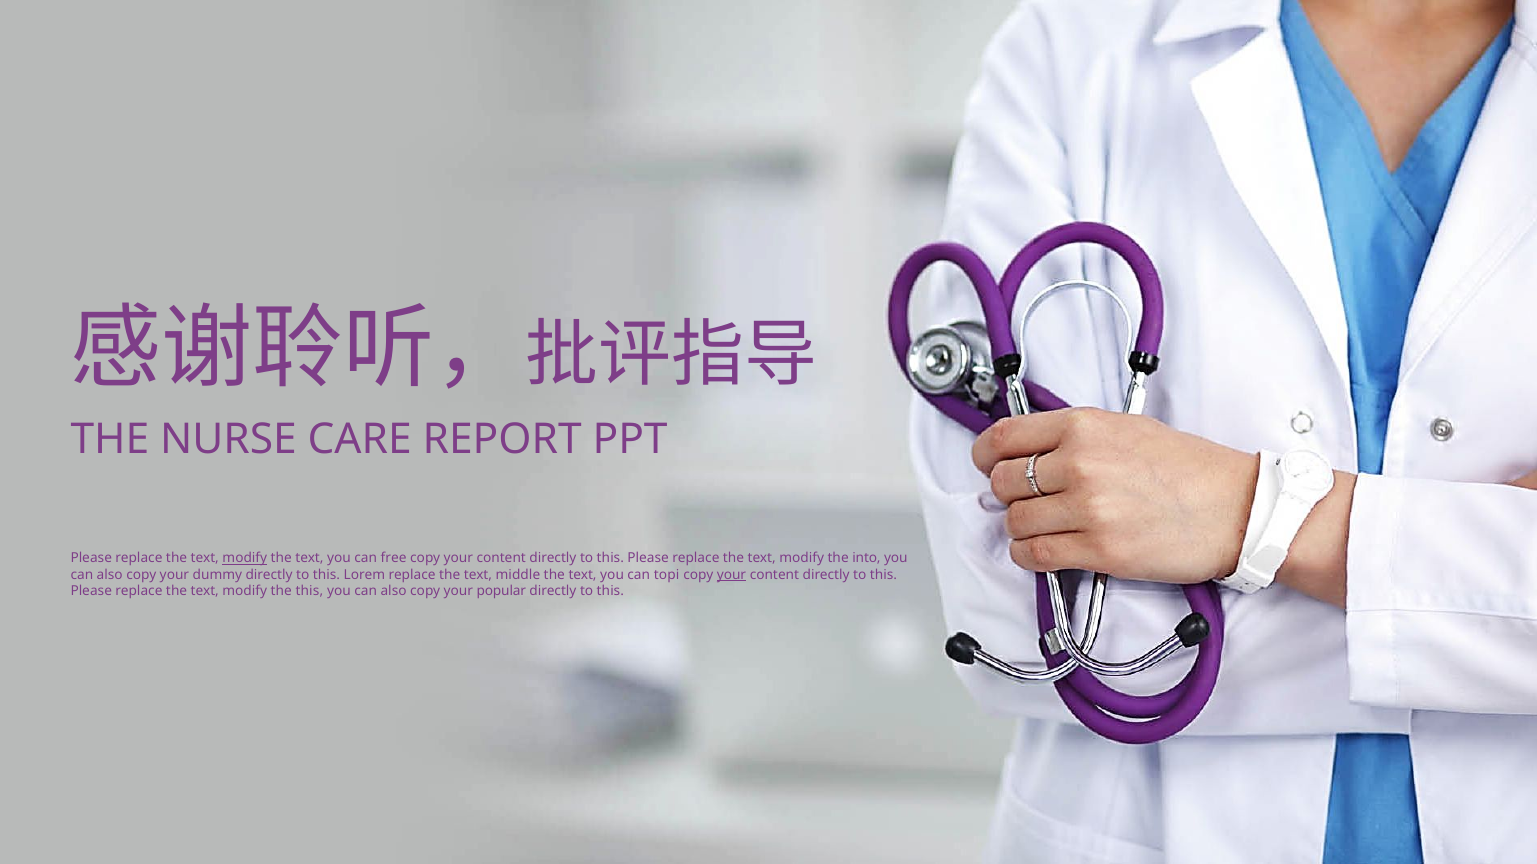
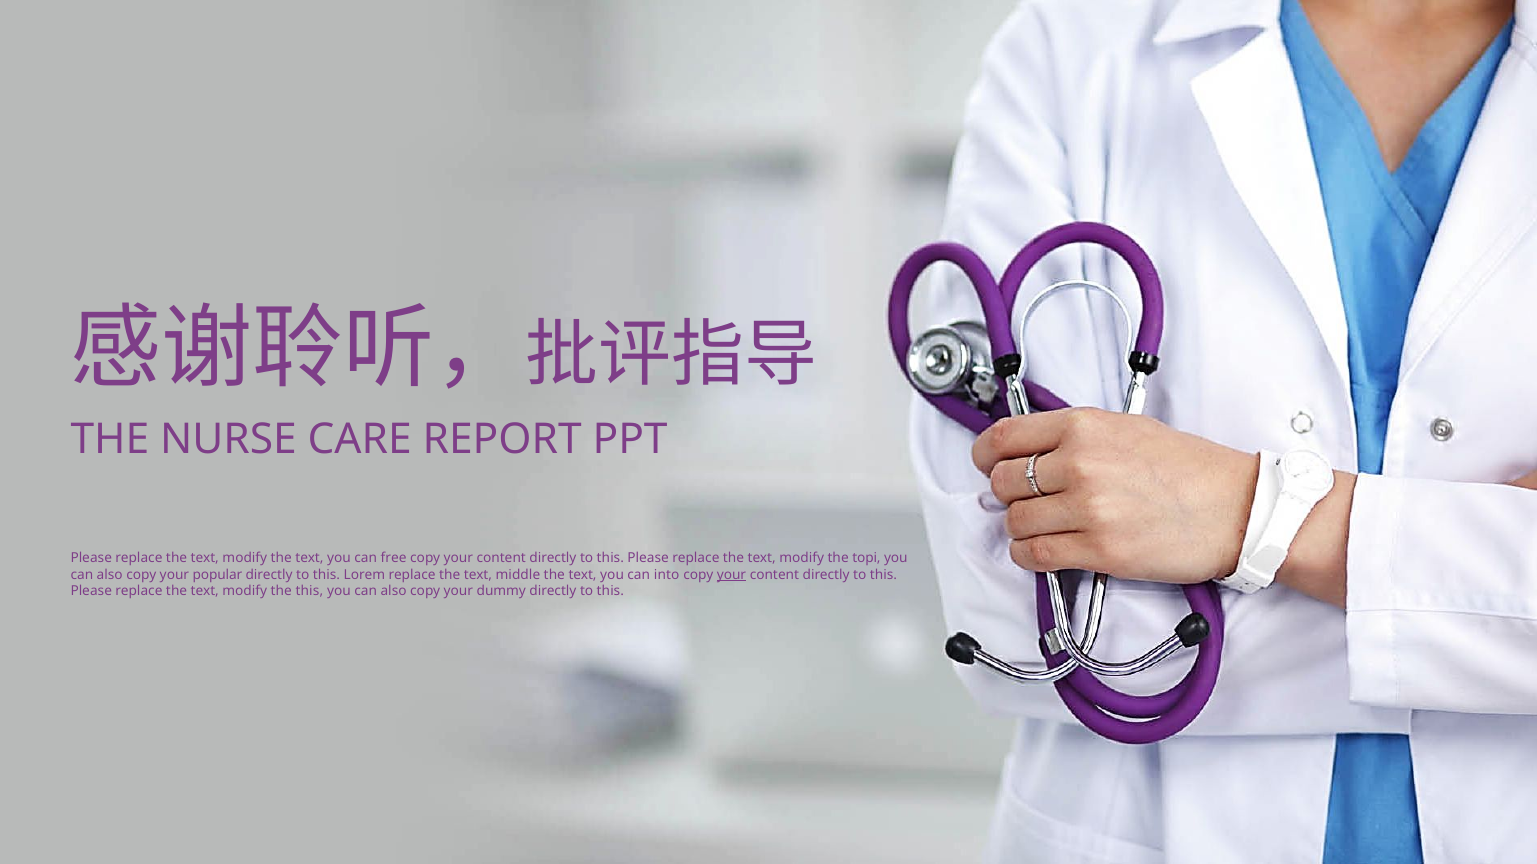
modify underline: present -> none (245, 559)
into: into -> topi (866, 559)
dummy: dummy -> popular (217, 575)
topi: topi -> into (667, 575)
popular: popular -> dummy (501, 592)
